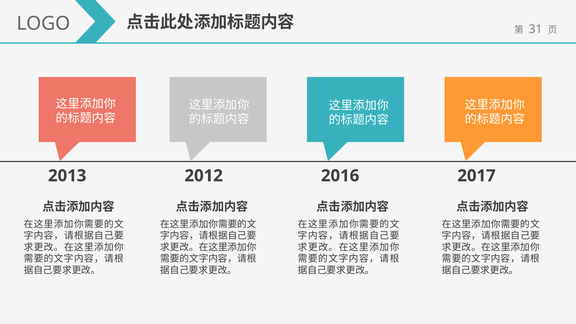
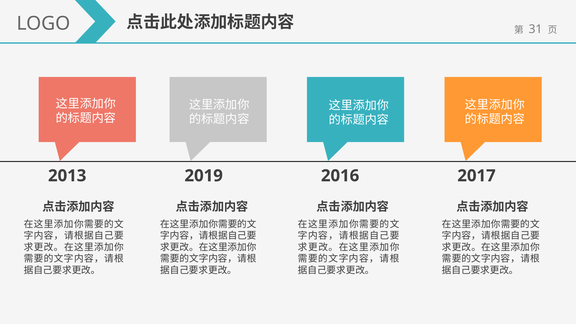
2012: 2012 -> 2019 (204, 176)
